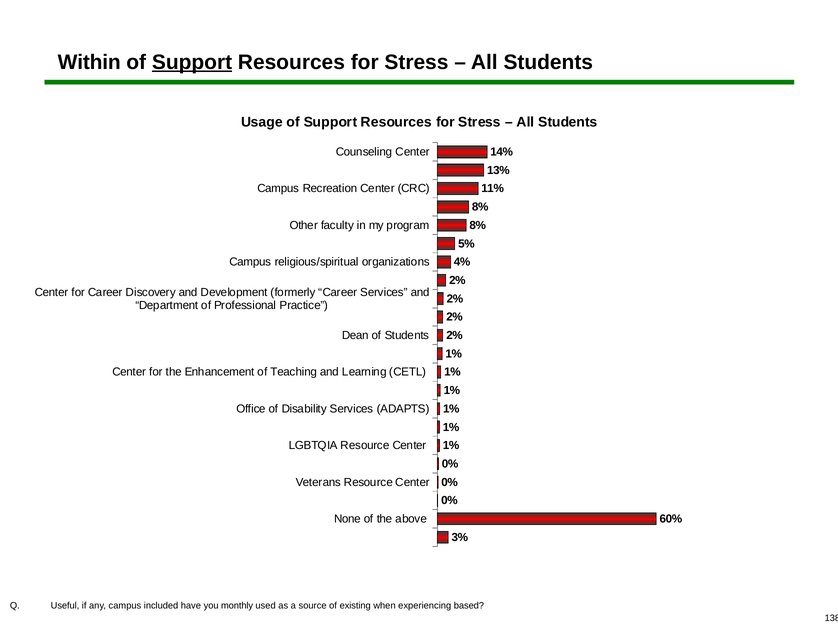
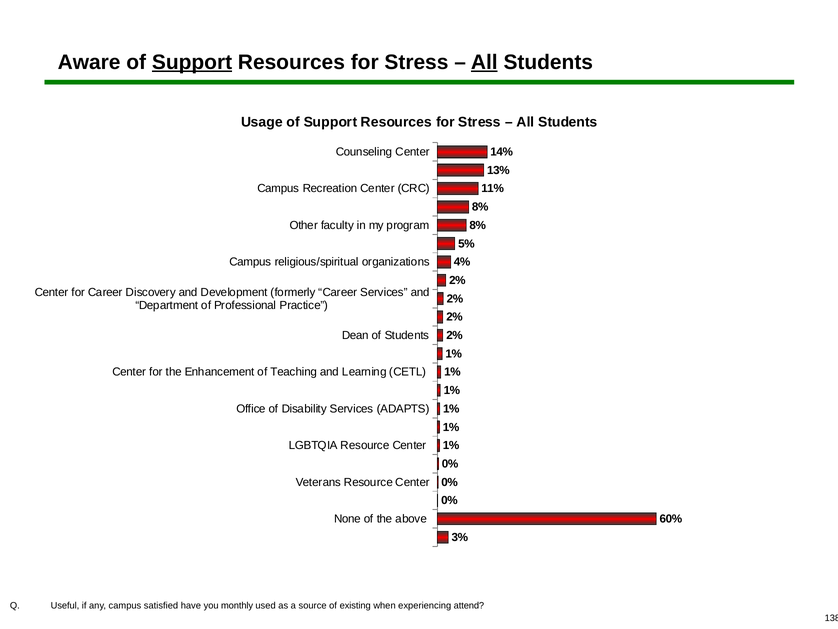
Within: Within -> Aware (89, 62)
All underline: none -> present (484, 62)
included: included -> satisfied (161, 605)
based: based -> attend (469, 605)
